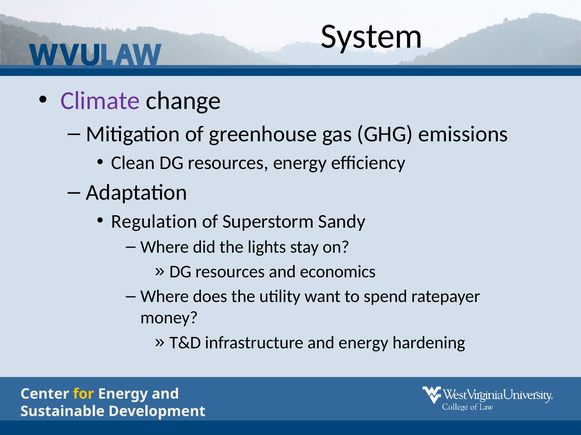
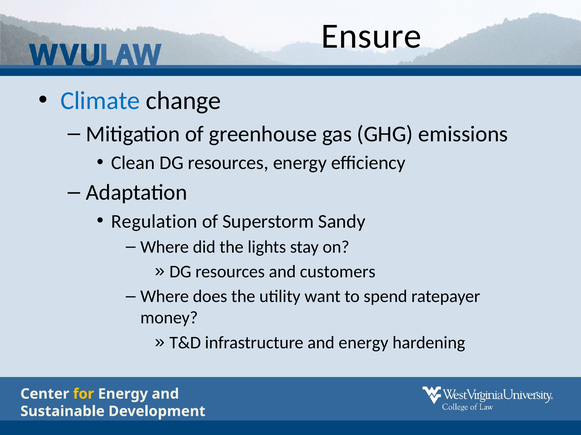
System: System -> Ensure (371, 36)
Climate colour: purple -> blue (100, 101)
economics: economics -> customers (338, 272)
